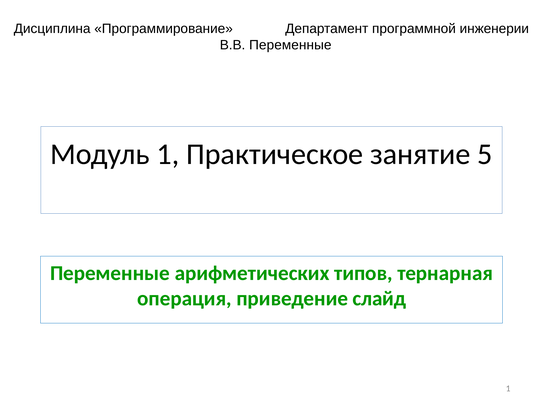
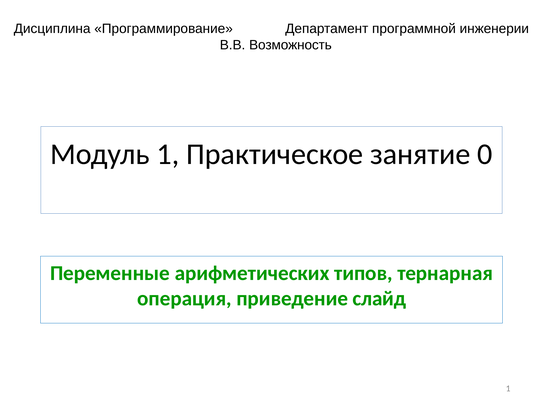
В.В Переменные: Переменные -> Возможность (290, 45)
5: 5 -> 0 (485, 154)
